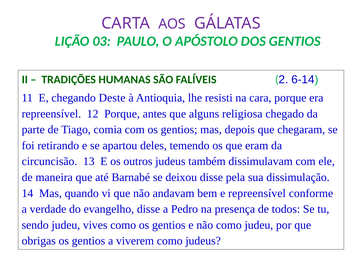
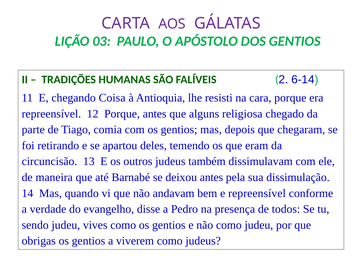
Deste: Deste -> Coisa (112, 98)
deixou disse: disse -> antes (211, 178)
